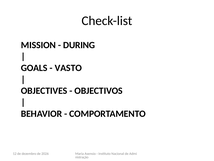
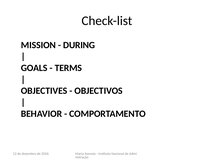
VASTO: VASTO -> TERMS (68, 68)
